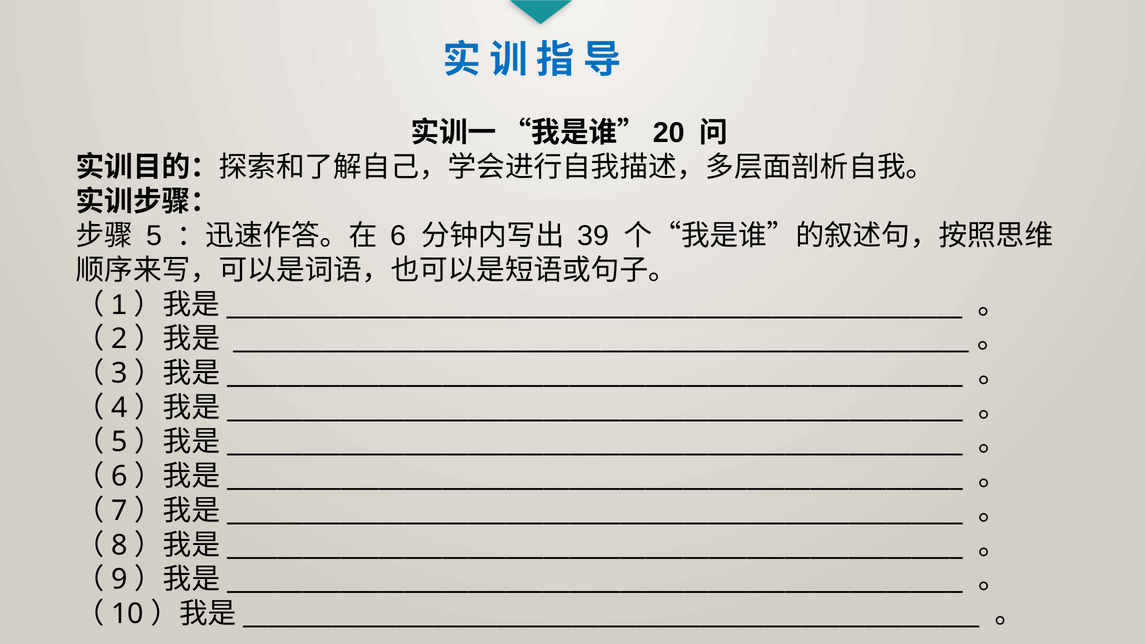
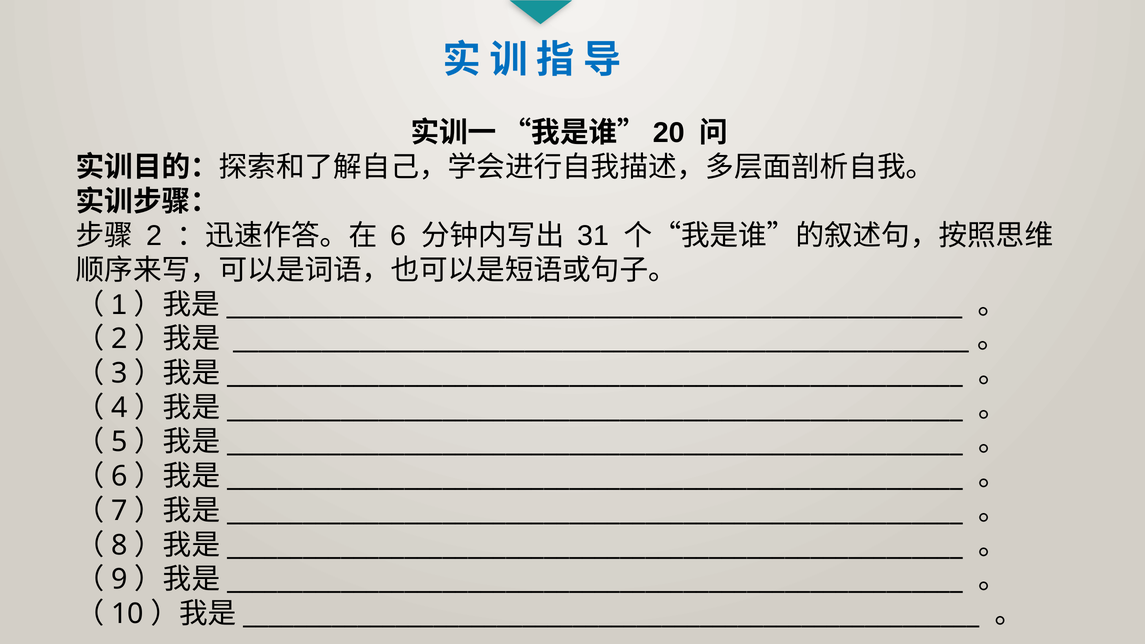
5: 5 -> 2 (154, 236)
39: 39 -> 31 (593, 236)
